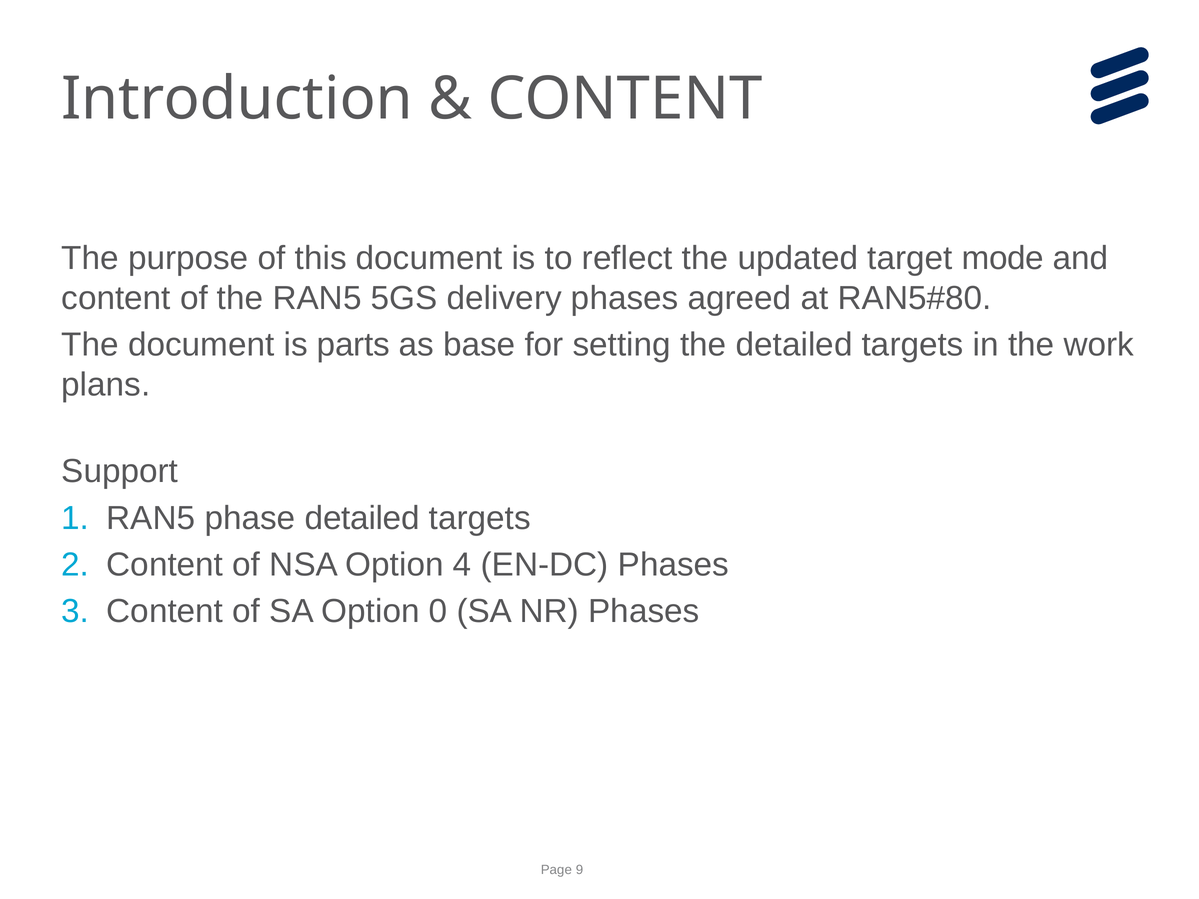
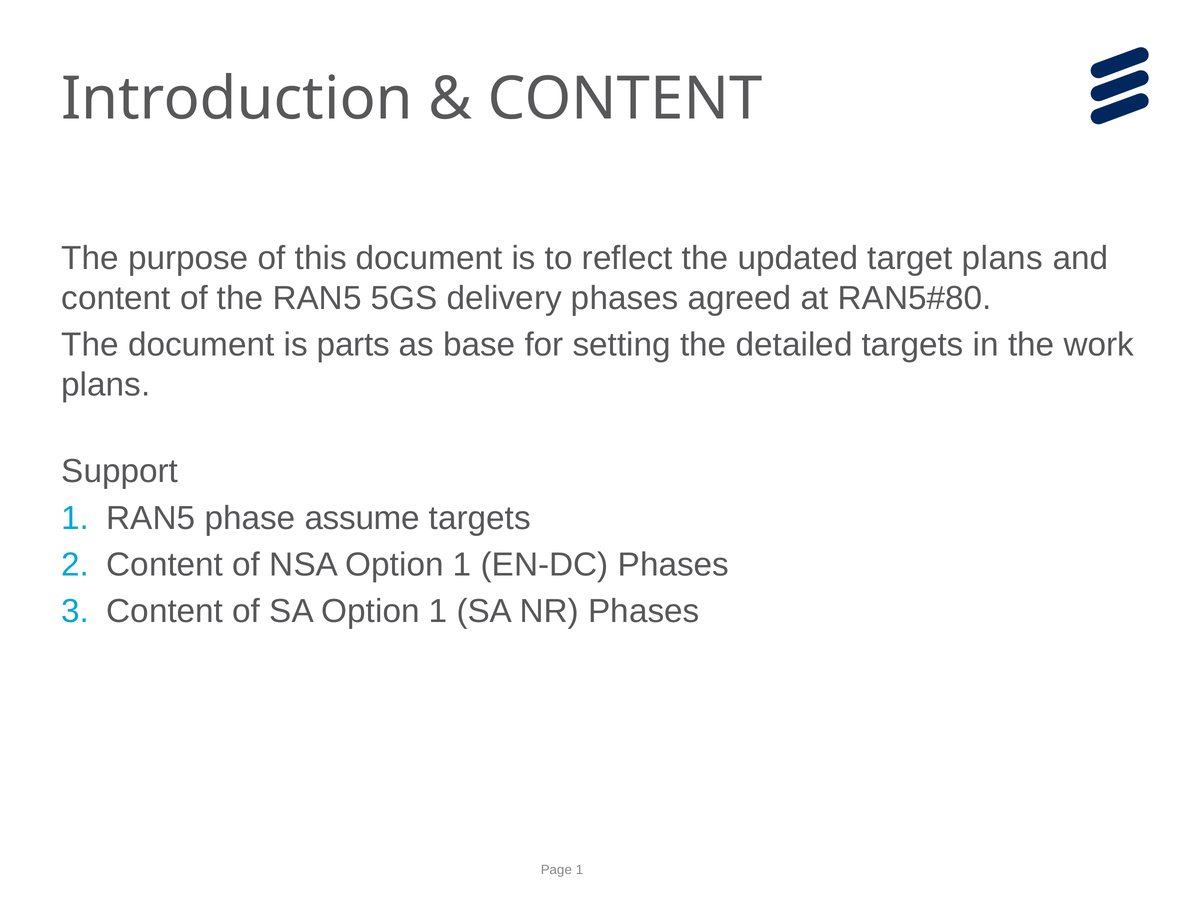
target mode: mode -> plans (1002, 258)
phase detailed: detailed -> assume (362, 518)
NSA Option 4: 4 -> 1 (462, 565)
SA Option 0: 0 -> 1 (438, 611)
9: 9 -> 1 (580, 870)
